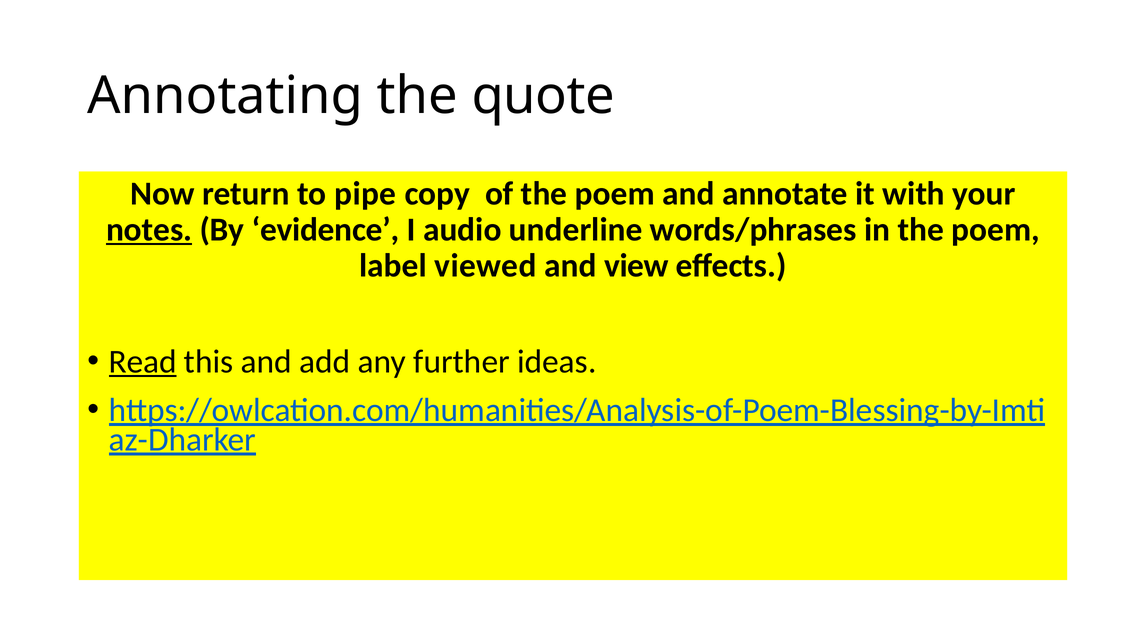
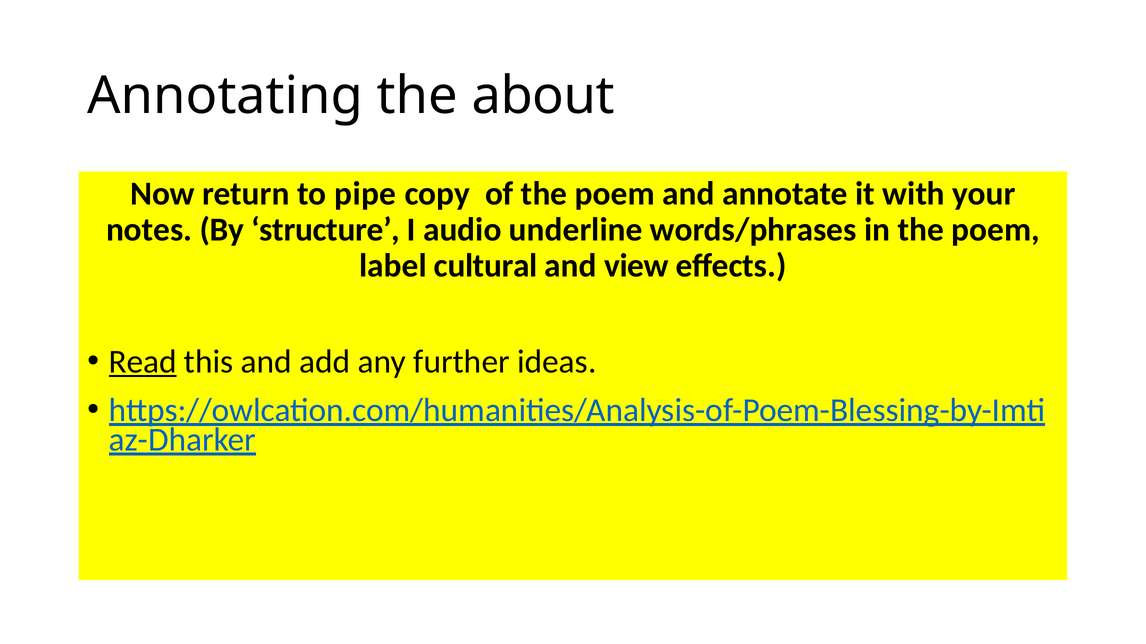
quote: quote -> about (543, 96)
notes underline: present -> none (149, 230)
evidence: evidence -> structure (326, 230)
viewed: viewed -> cultural (486, 266)
